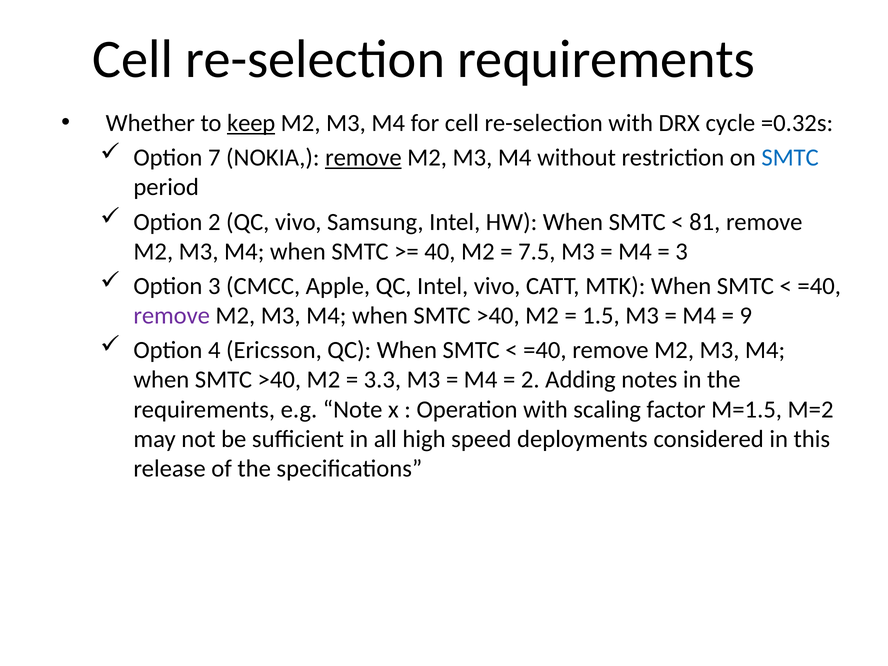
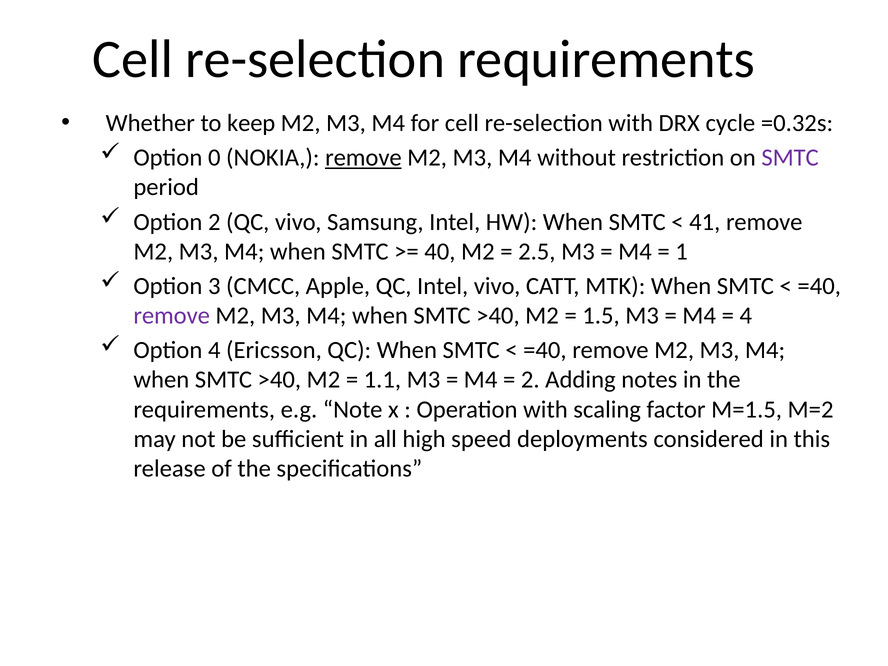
keep underline: present -> none (251, 123)
7: 7 -> 0 (214, 158)
SMTC colour: blue -> purple (790, 158)
81: 81 -> 41 (705, 222)
7.5: 7.5 -> 2.5 (537, 252)
3: 3 -> 1 (682, 252)
9: 9 -> 4 (746, 316)
3.3: 3.3 -> 1.1 (382, 380)
